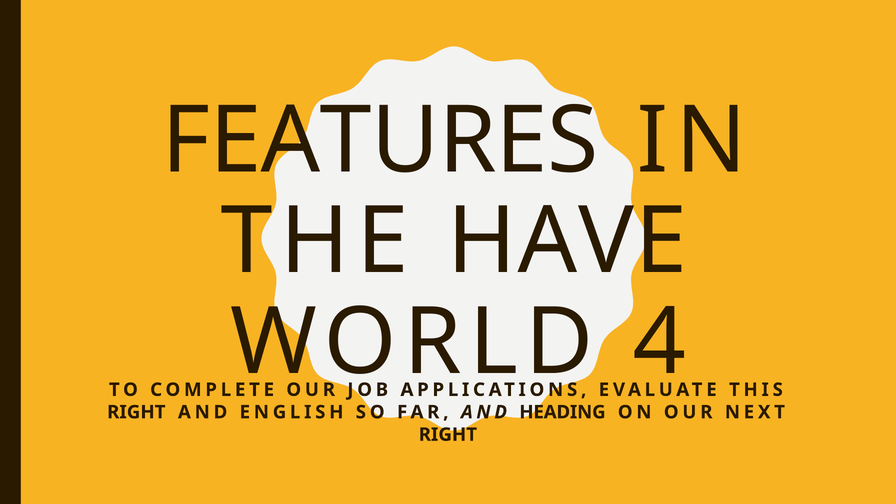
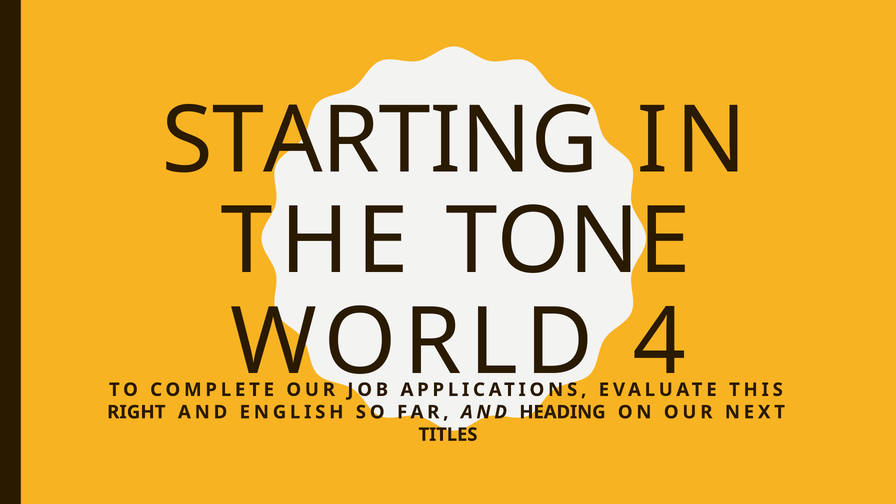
FEATURES: FEATURES -> STARTING (380, 141)
HAVE: HAVE -> TONE (568, 242)
RIGHT: RIGHT -> TITLES (448, 435)
